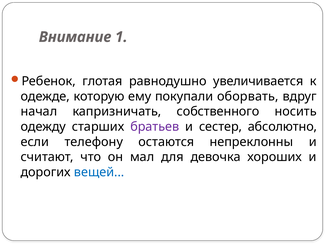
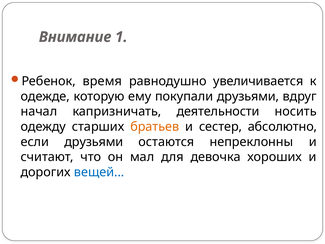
глотая: глотая -> время (102, 81)
покупали оборвать: оборвать -> друзьями (248, 96)
собственного: собственного -> деятельности (218, 111)
братьев colour: purple -> orange (155, 127)
если телефону: телефону -> друзьями (94, 142)
